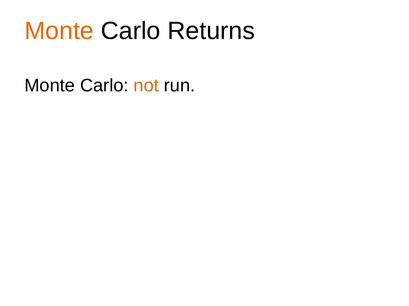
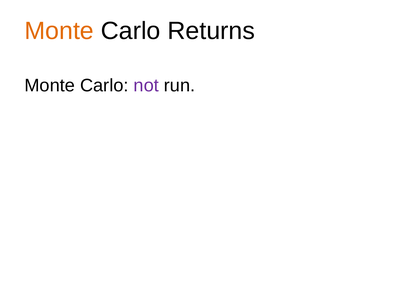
not colour: orange -> purple (146, 86)
